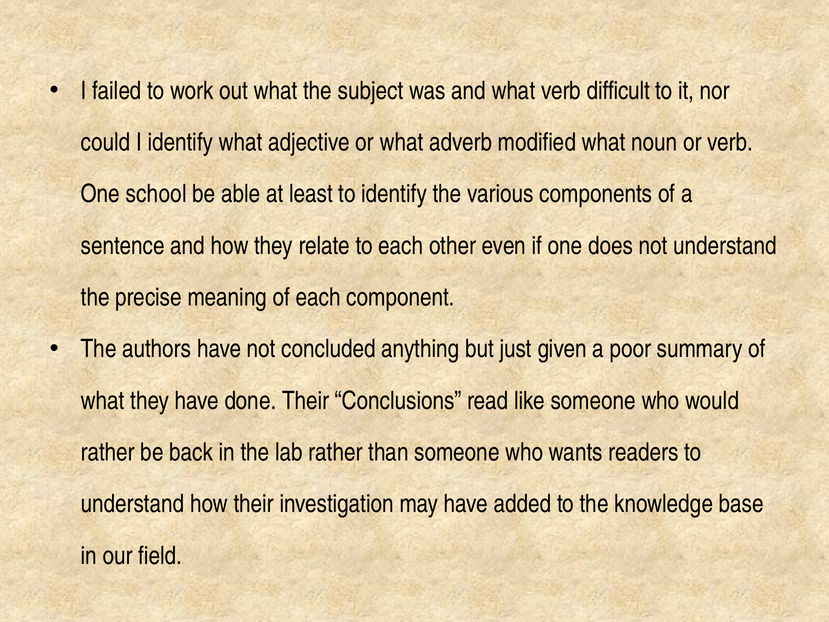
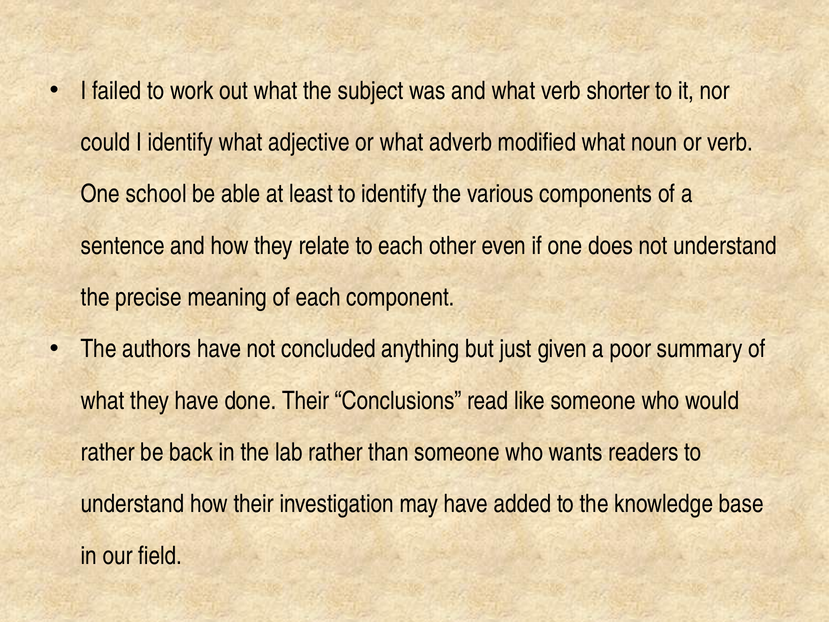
difficult: difficult -> shorter (618, 91)
